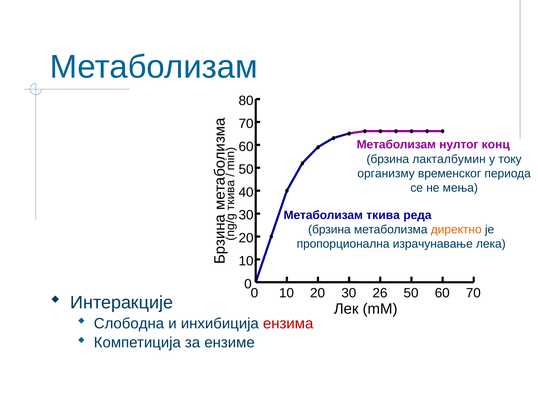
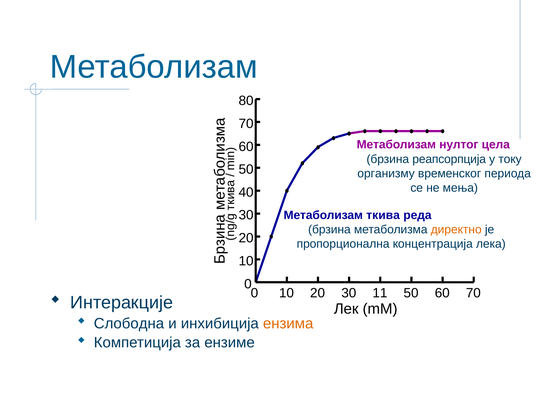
конц: конц -> цела (496, 145)
лакталбумин: лакталбумин -> реапсорпција (449, 159)
израчунавање: израчунавање -> концентрација (433, 244)
26: 26 -> 11 (380, 293)
ензима colour: red -> orange (288, 323)
